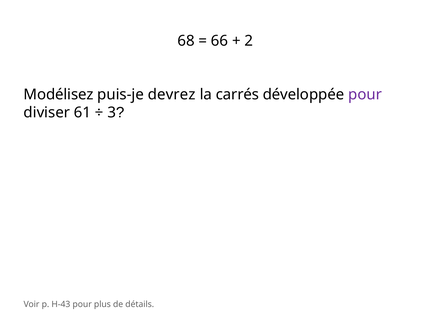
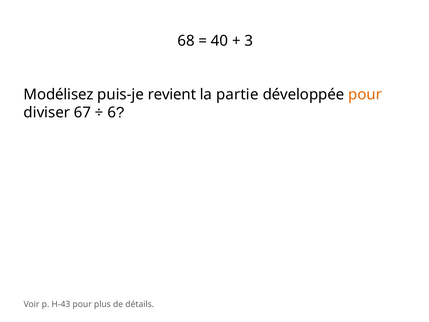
66: 66 -> 40 (220, 41)
2: 2 -> 3 (249, 41)
devrez: devrez -> revient (172, 95)
carrés: carrés -> partie (237, 95)
pour colour: purple -> orange (365, 95)
61: 61 -> 67 (82, 113)
3: 3 -> 6 (112, 113)
